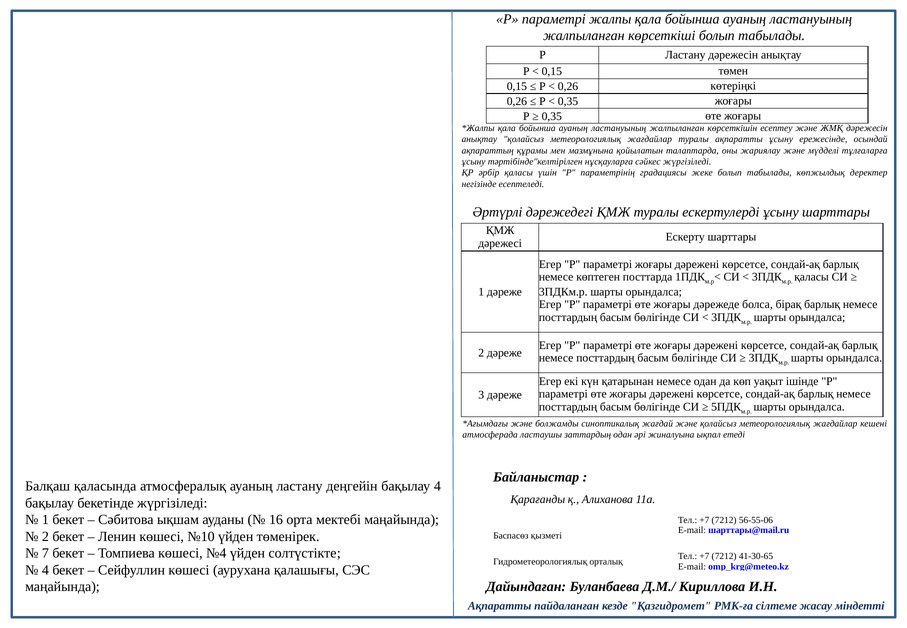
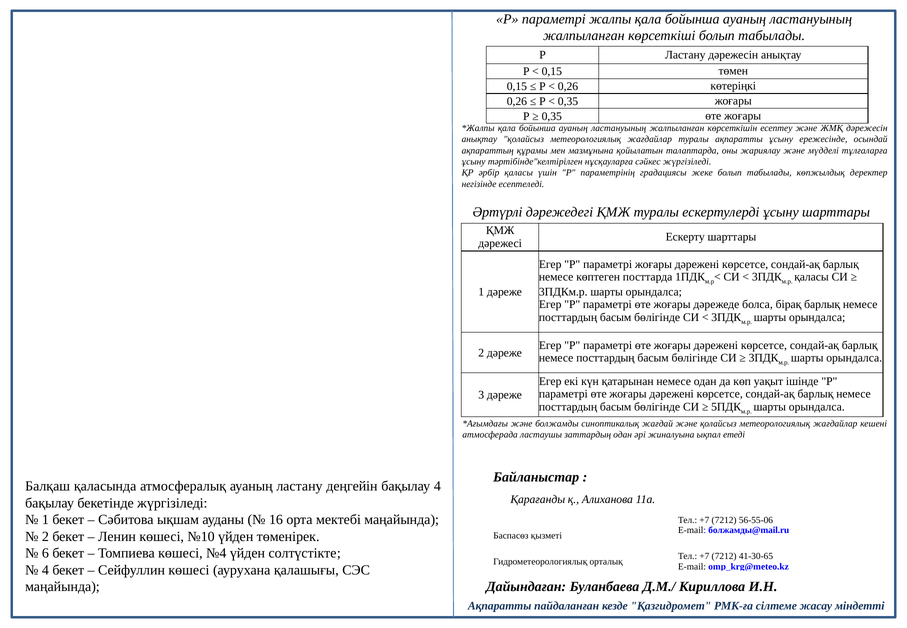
шарттары@mail.ru: шарттары@mail.ru -> болжамды@mail.ru (749, 530)
7: 7 -> 6 (45, 553)
